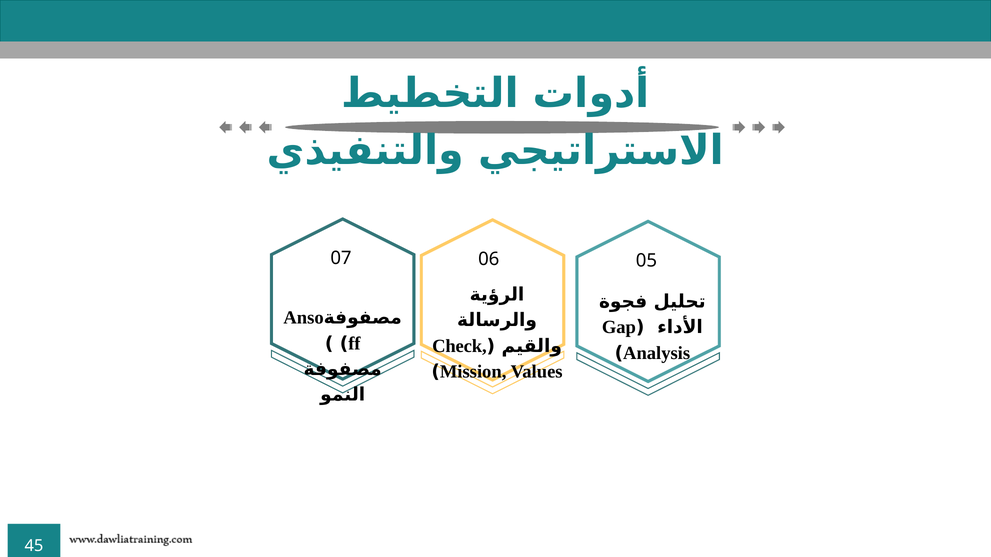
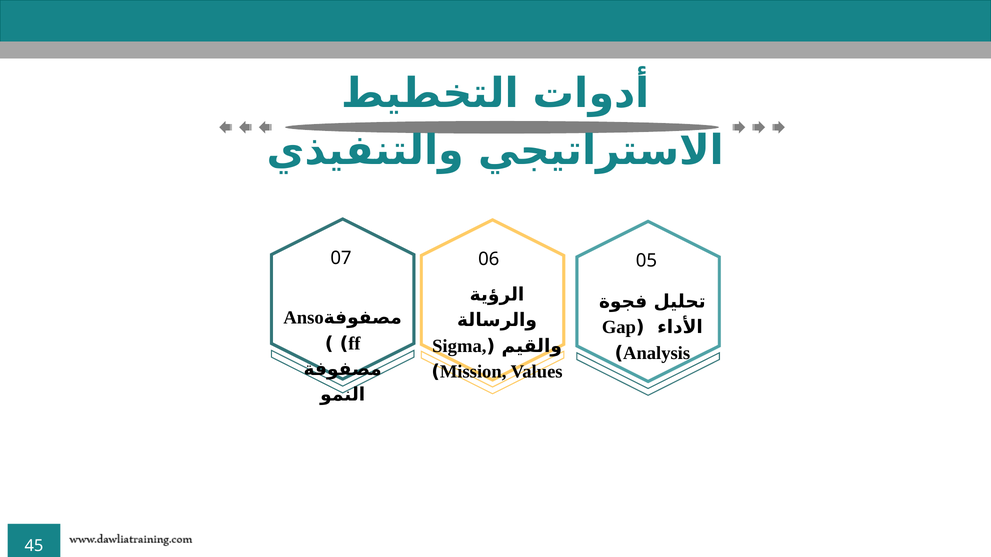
Check: Check -> Sigma (459, 346)
